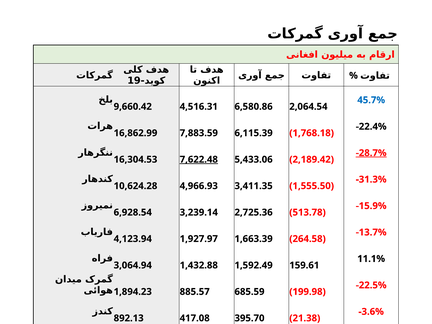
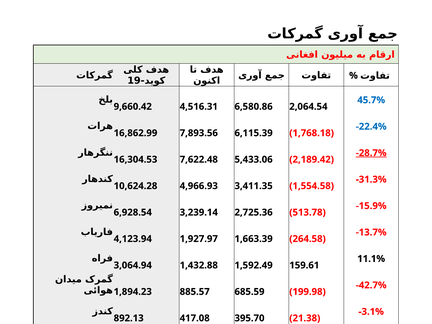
-22.4% colour: black -> blue (371, 127)
7,883.59: 7,883.59 -> 7,893.56 (199, 133)
7,622.48 underline: present -> none (199, 159)
1,555.50: 1,555.50 -> 1,554.58 (312, 186)
-22.5%: -22.5% -> -42.7% (371, 285)
-3.6%: -3.6% -> -3.1% (371, 312)
